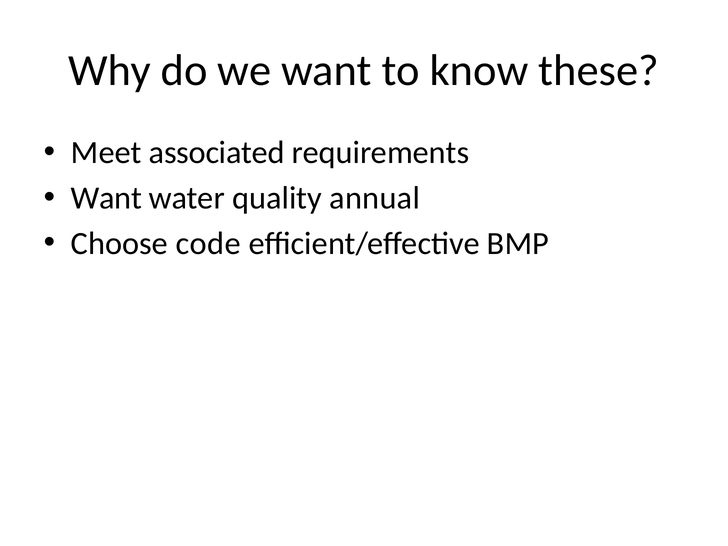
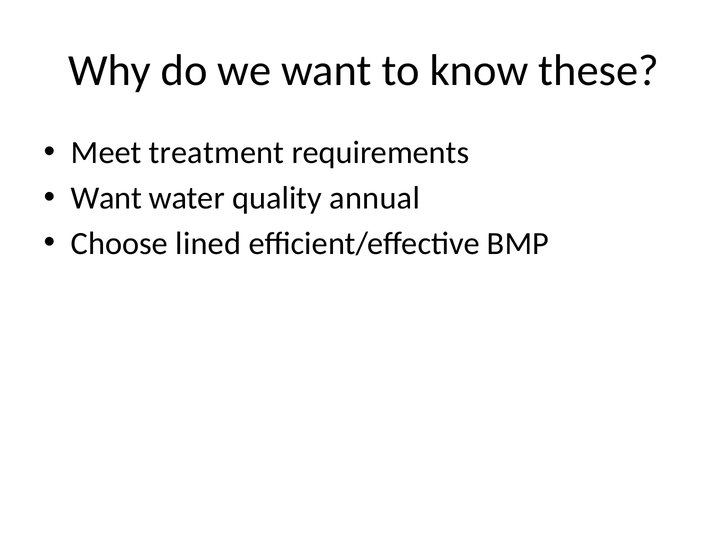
associated: associated -> treatment (217, 153)
code: code -> lined (208, 243)
